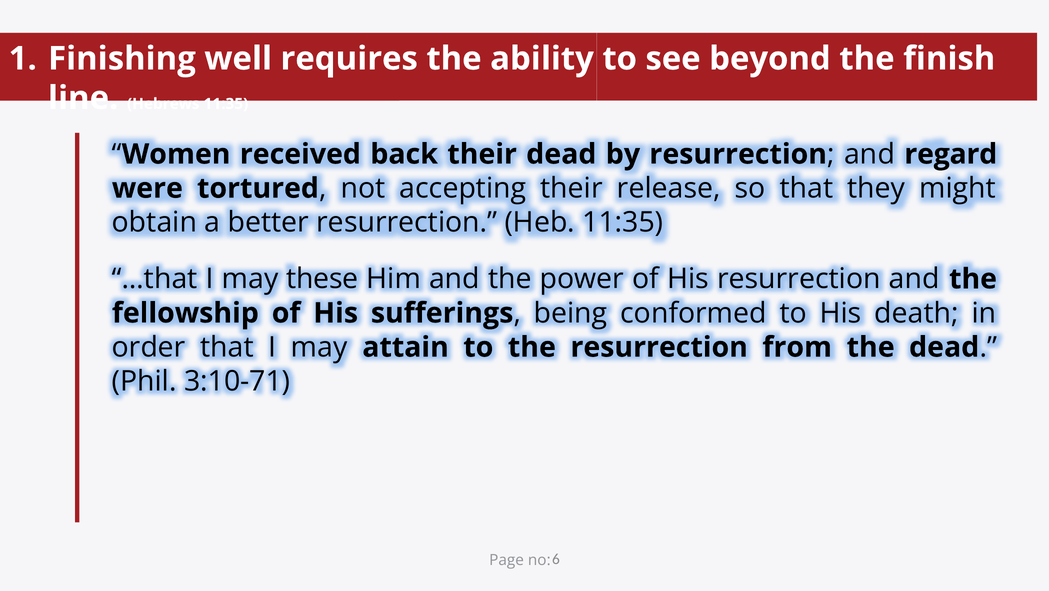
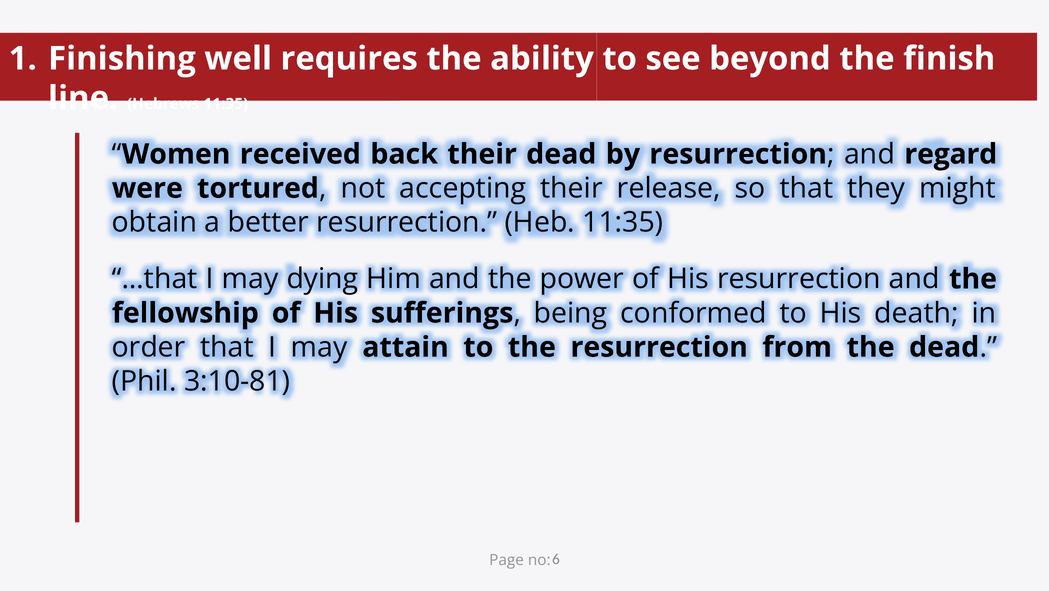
these: these -> dying (322, 279)
3:10-71: 3:10-71 -> 3:10-81 (237, 382)
